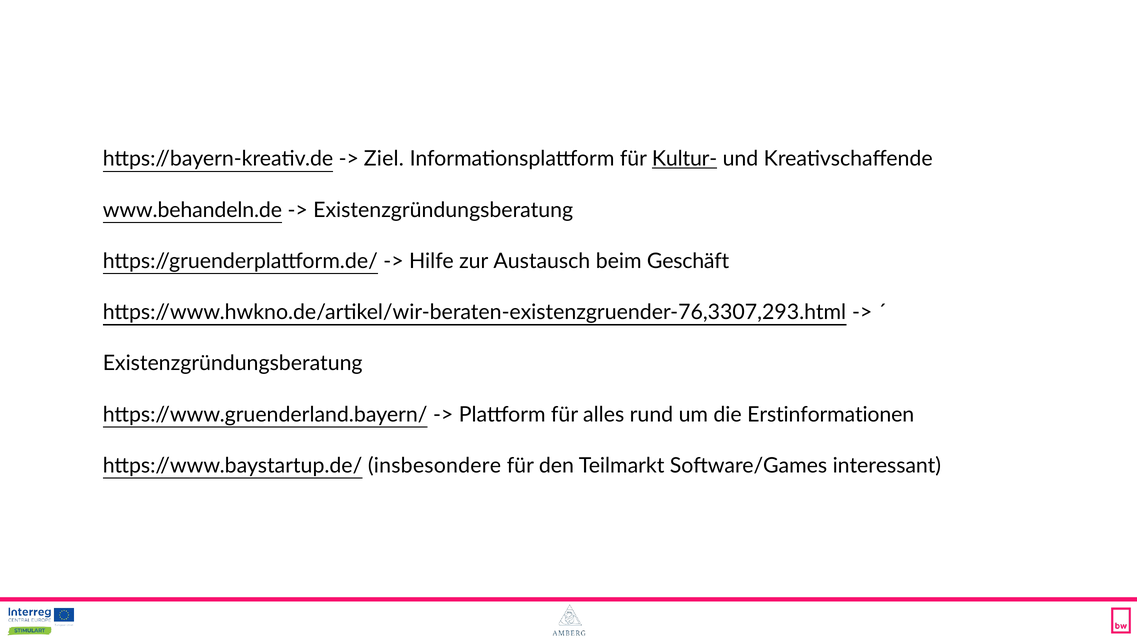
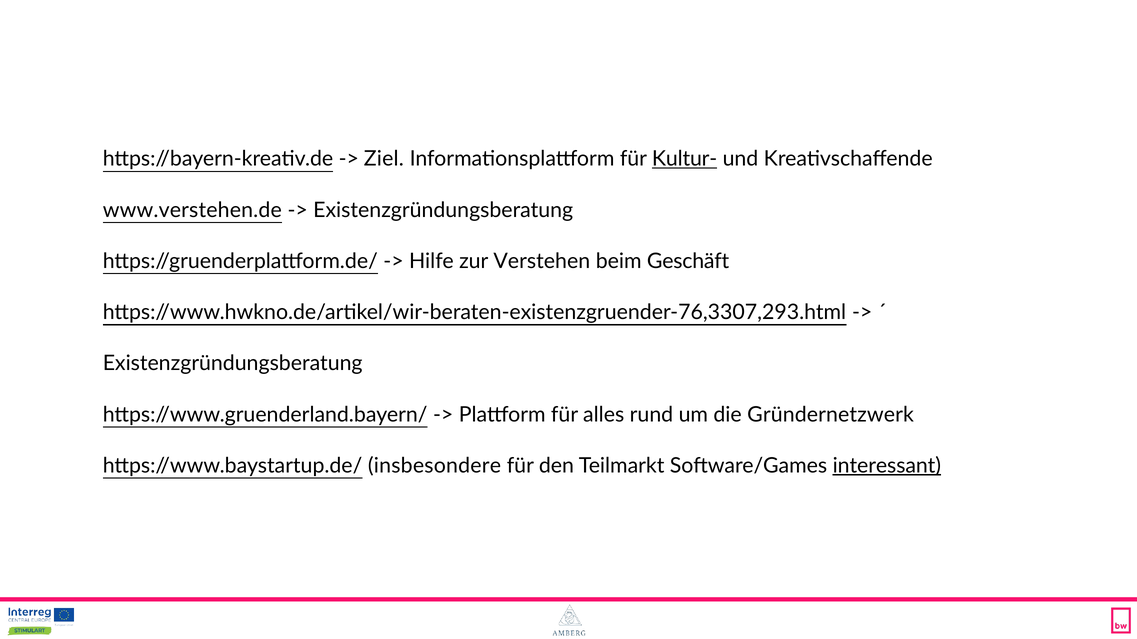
www.behandeln.de: www.behandeln.de -> www.verstehen.de (192, 210)
Austausch: Austausch -> Verstehen (542, 261)
Erstinformationen: Erstinformationen -> Gründernetzwerk (831, 415)
interessant underline: none -> present (887, 466)
